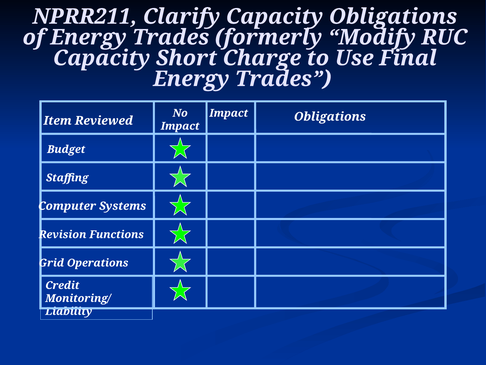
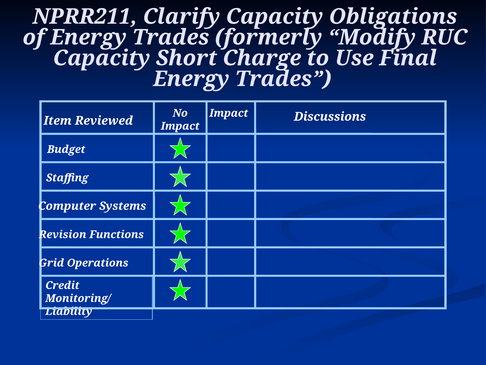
Reviewed Obligations: Obligations -> Discussions (330, 116)
